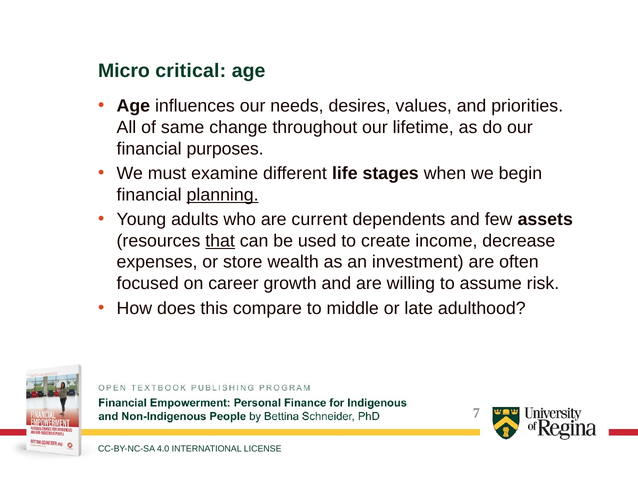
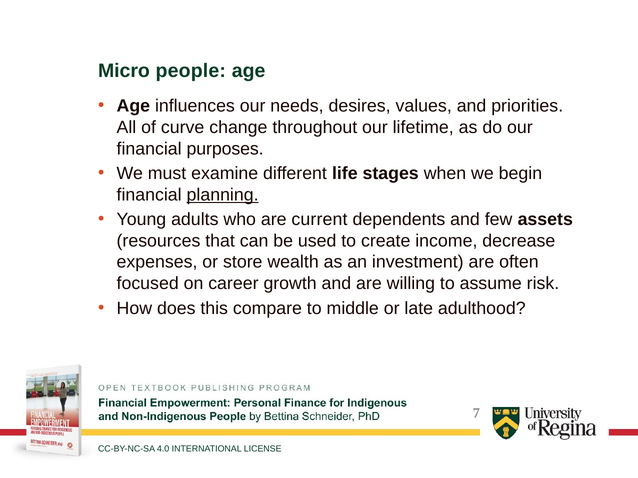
critical: critical -> people (191, 71)
same: same -> curve (183, 128)
that underline: present -> none (220, 241)
